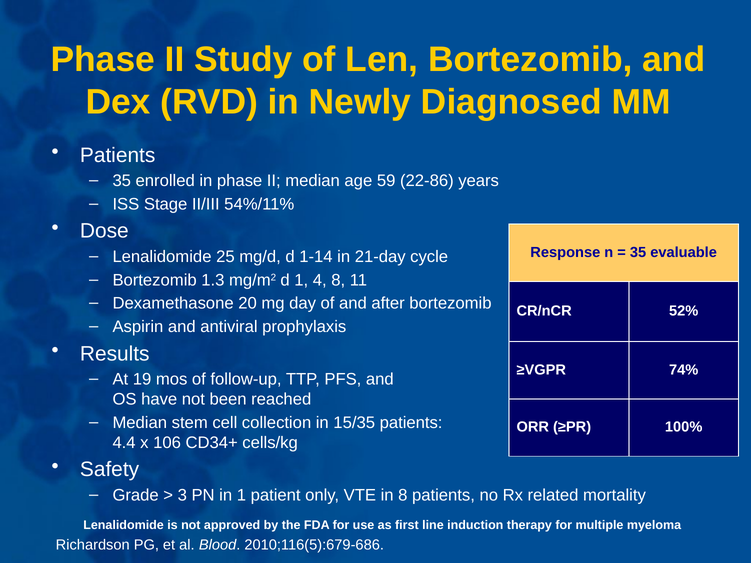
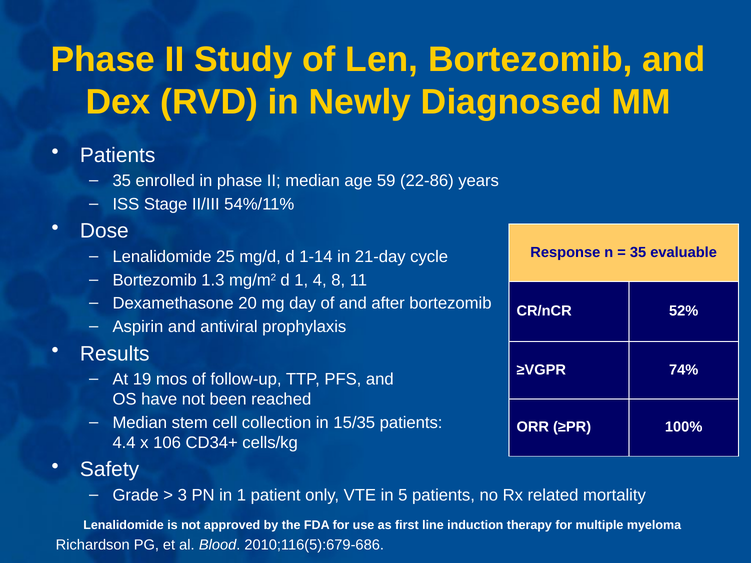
in 8: 8 -> 5 (403, 495)
